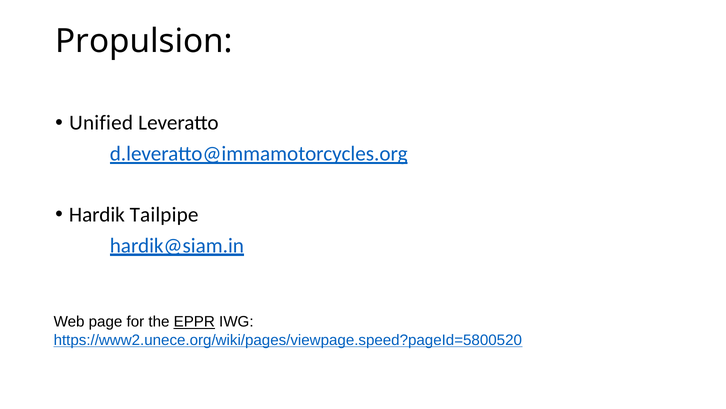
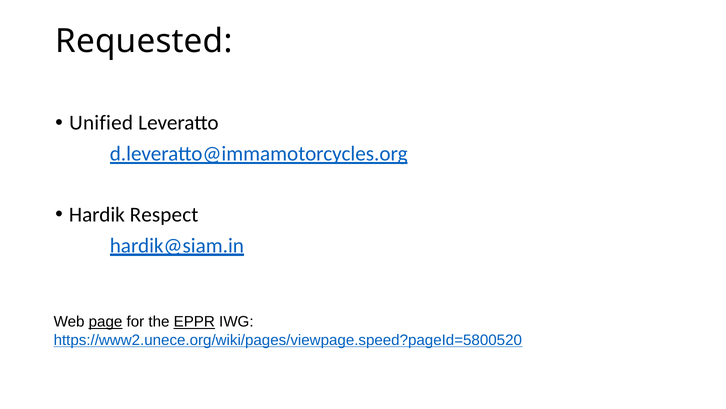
Propulsion: Propulsion -> Requested (144, 41)
Tailpipe: Tailpipe -> Respect (164, 214)
page underline: none -> present (106, 321)
